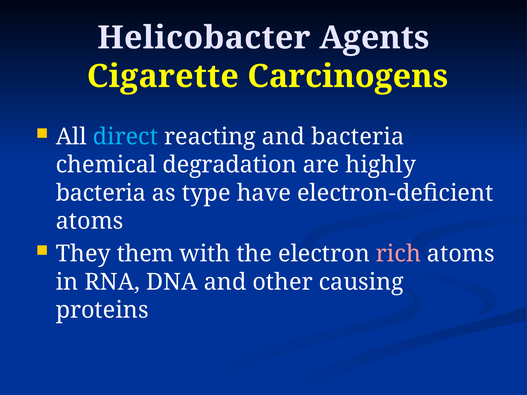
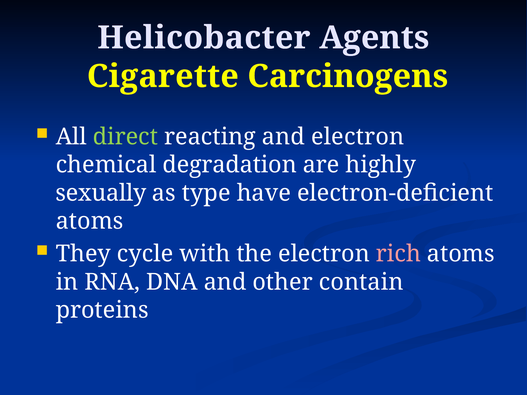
direct colour: light blue -> light green (125, 137)
and bacteria: bacteria -> electron (358, 137)
bacteria: bacteria -> sexually (101, 193)
them: them -> cycle (145, 254)
causing: causing -> contain (361, 282)
